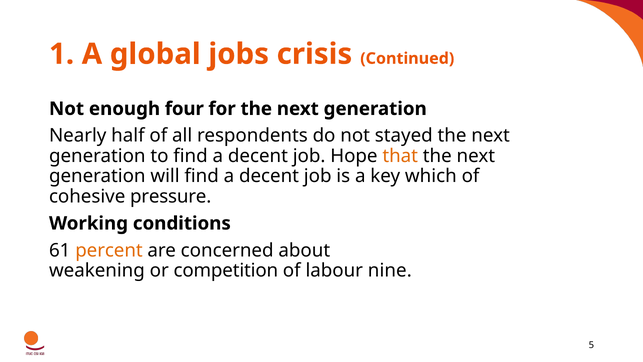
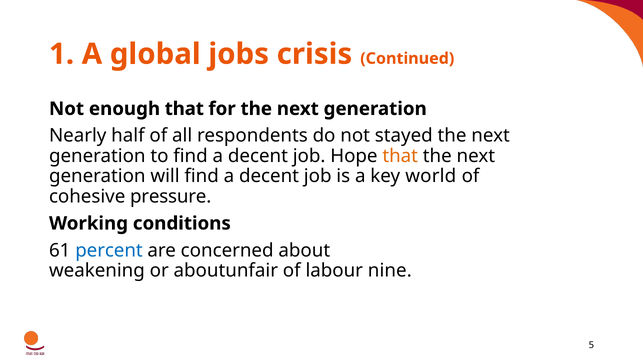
enough four: four -> that (184, 109)
which: which -> world (431, 176)
percent colour: orange -> blue (109, 250)
competition: competition -> aboutunfair (226, 270)
